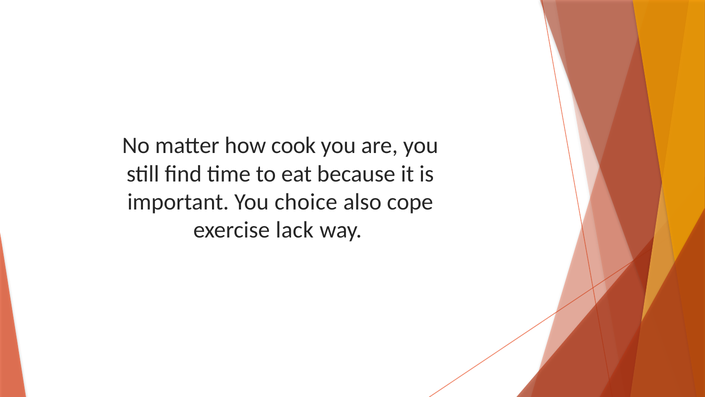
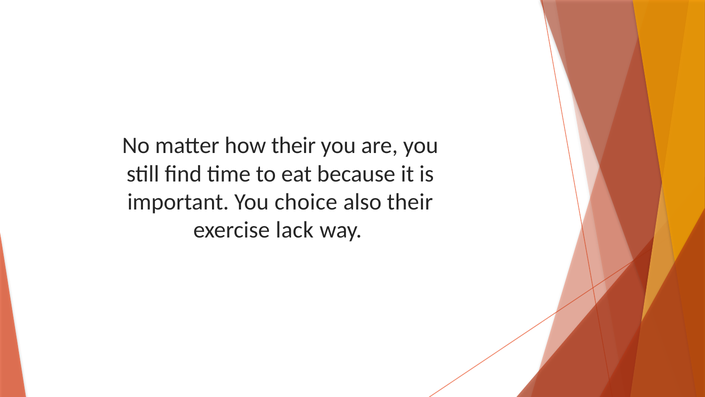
how cook: cook -> their (294, 145)
also cope: cope -> their (410, 202)
